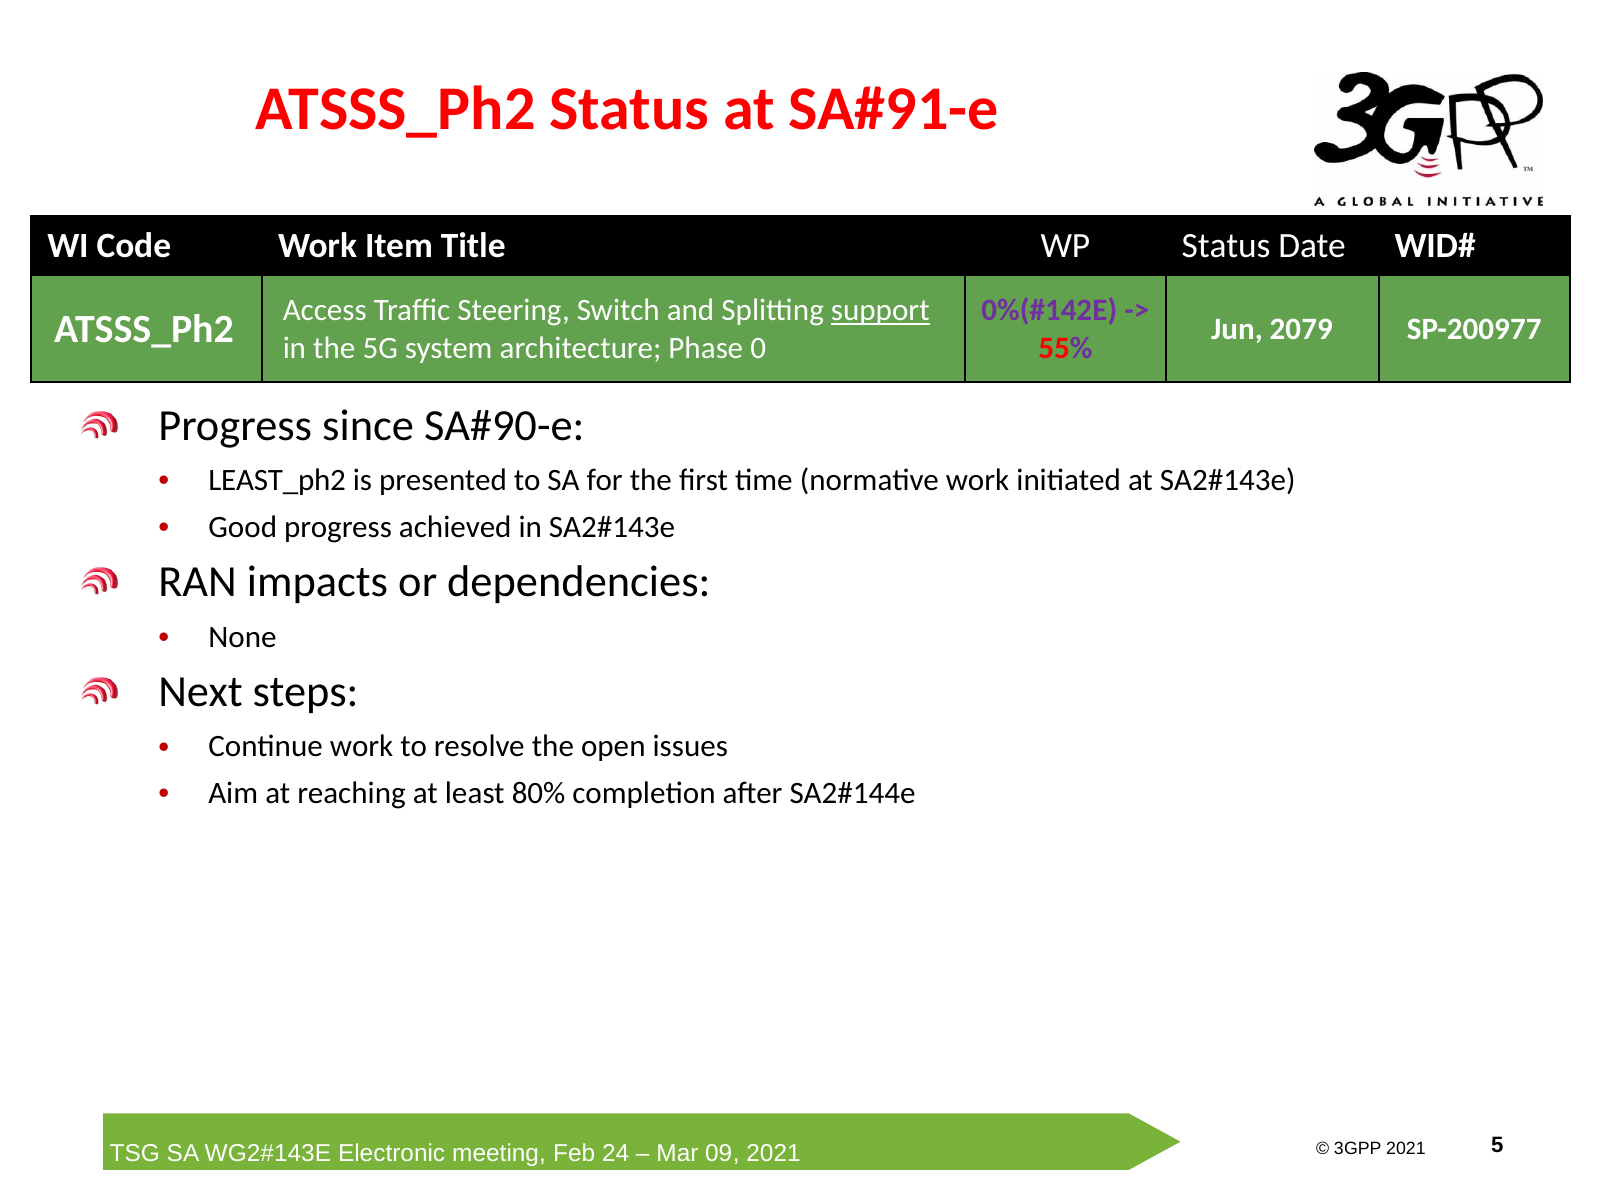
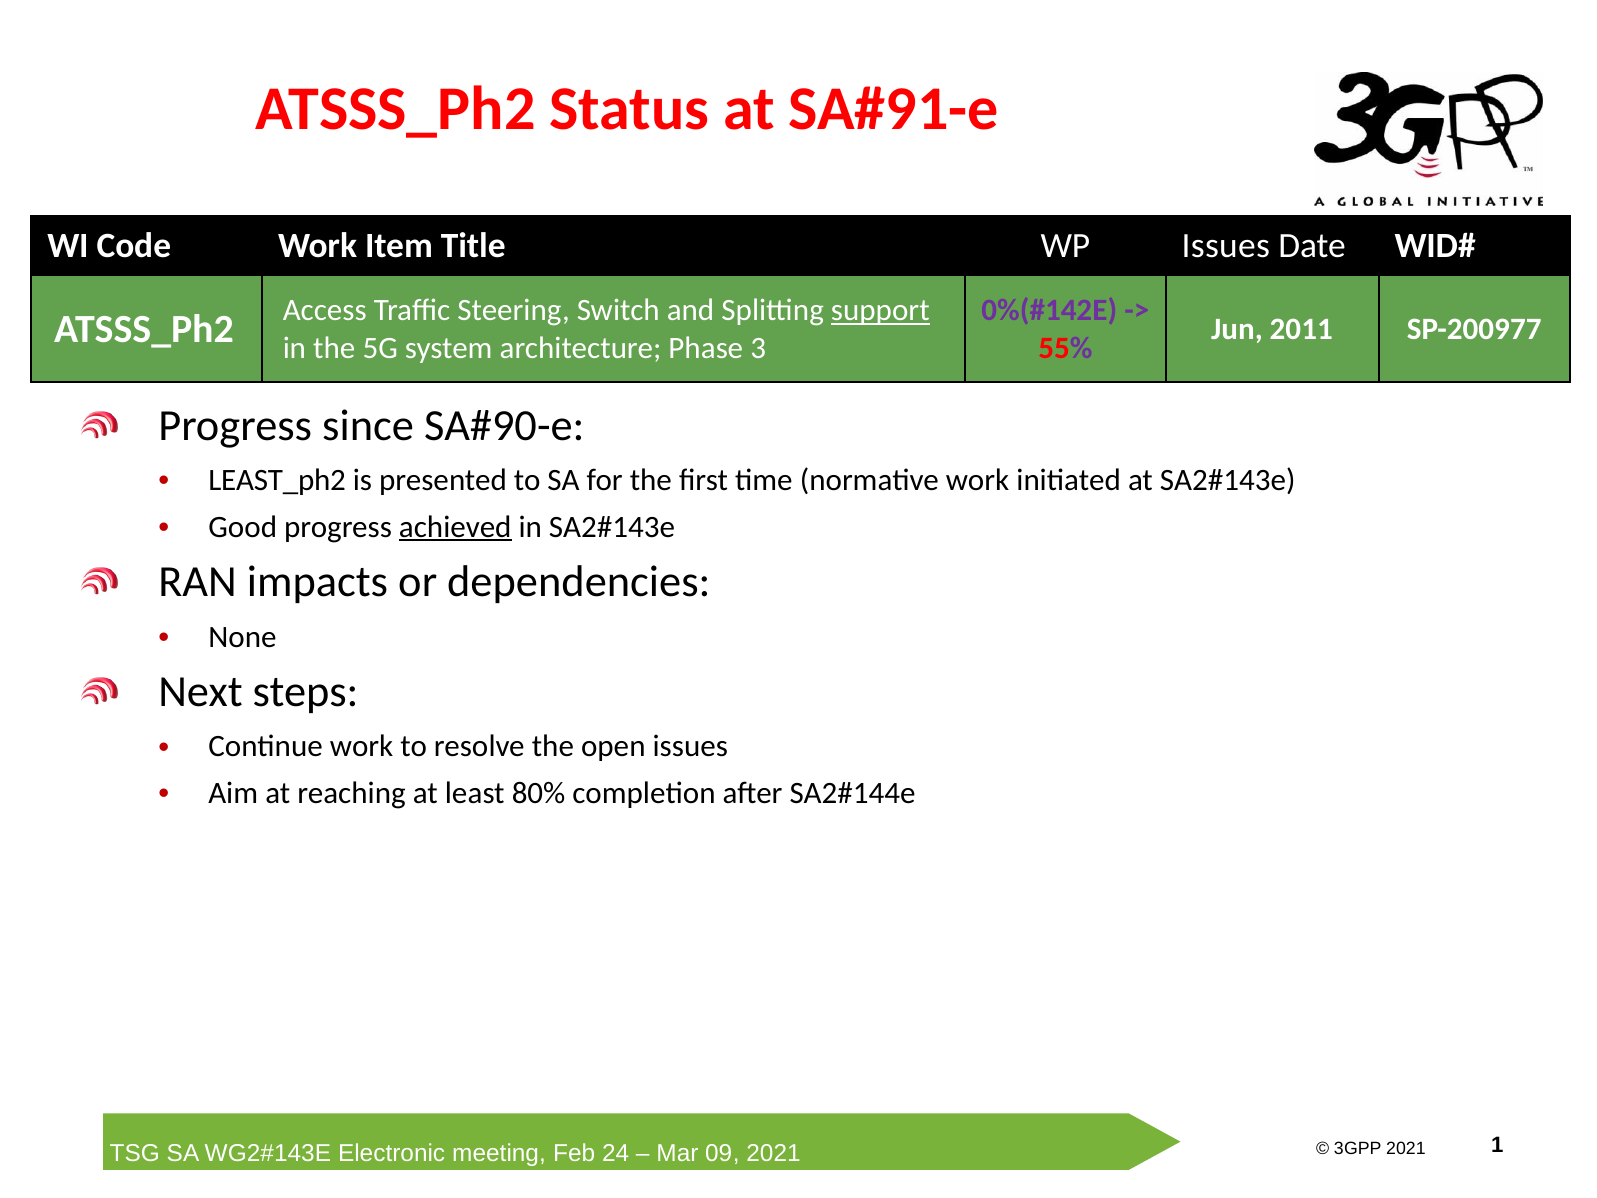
WP Status: Status -> Issues (1226, 246)
2079: 2079 -> 2011 (1301, 329)
0: 0 -> 3 (758, 348)
achieved underline: none -> present (455, 527)
5: 5 -> 1 (1497, 1145)
